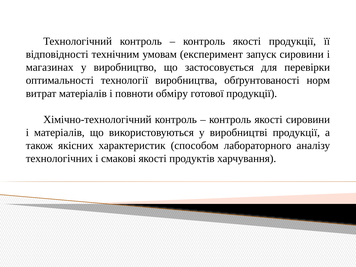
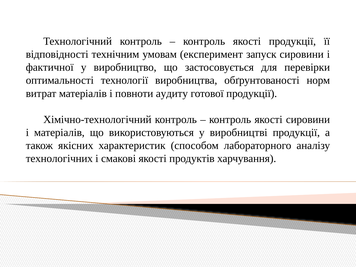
магазинах: магазинах -> фактичної (50, 67)
обміру: обміру -> аудиту (172, 93)
